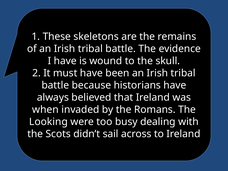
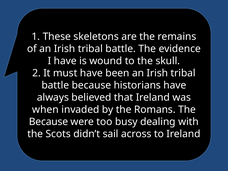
Looking: Looking -> Because (49, 122)
